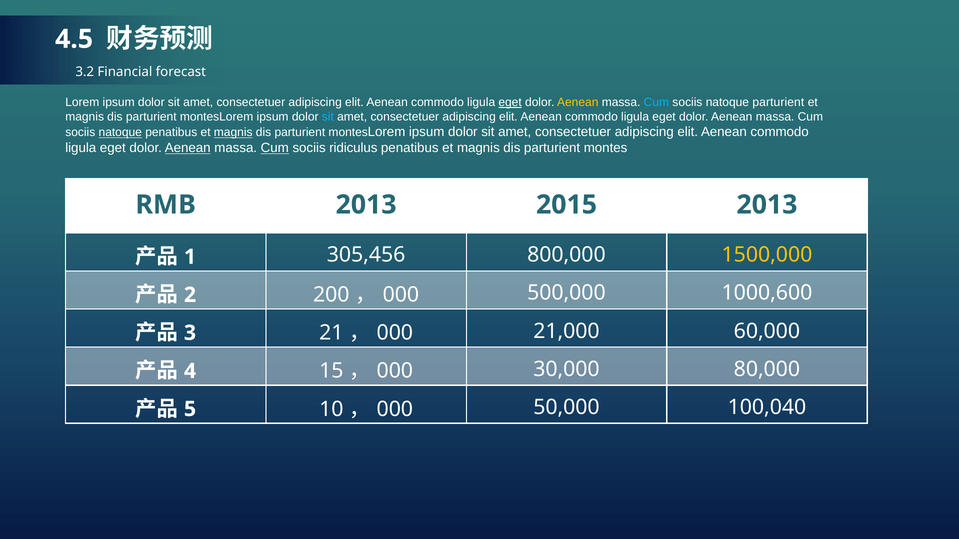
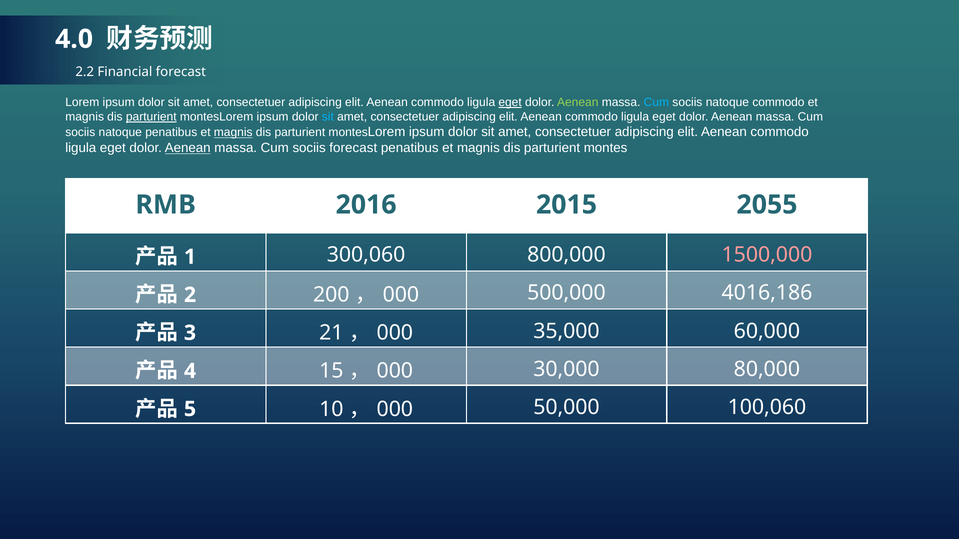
4.5: 4.5 -> 4.0 (74, 39)
3.2: 3.2 -> 2.2 (85, 72)
Aenean colour: yellow -> light green (578, 102)
natoque parturient: parturient -> commodo (778, 102)
parturient underline: none -> present (151, 117)
natoque underline: present -> none (120, 133)
Cum underline: present -> none (275, 148)
sociis ridiculus: ridiculus -> forecast (353, 148)
RMB 2013: 2013 -> 2016 (366, 205)
2015 2013: 2013 -> 2055 (767, 205)
305,456: 305,456 -> 300,060 (366, 255)
1500,000 colour: yellow -> pink (767, 255)
1000,600: 1000,600 -> 4016,186 (767, 293)
21,000: 21,000 -> 35,000 (566, 331)
100,040: 100,040 -> 100,060 (767, 407)
